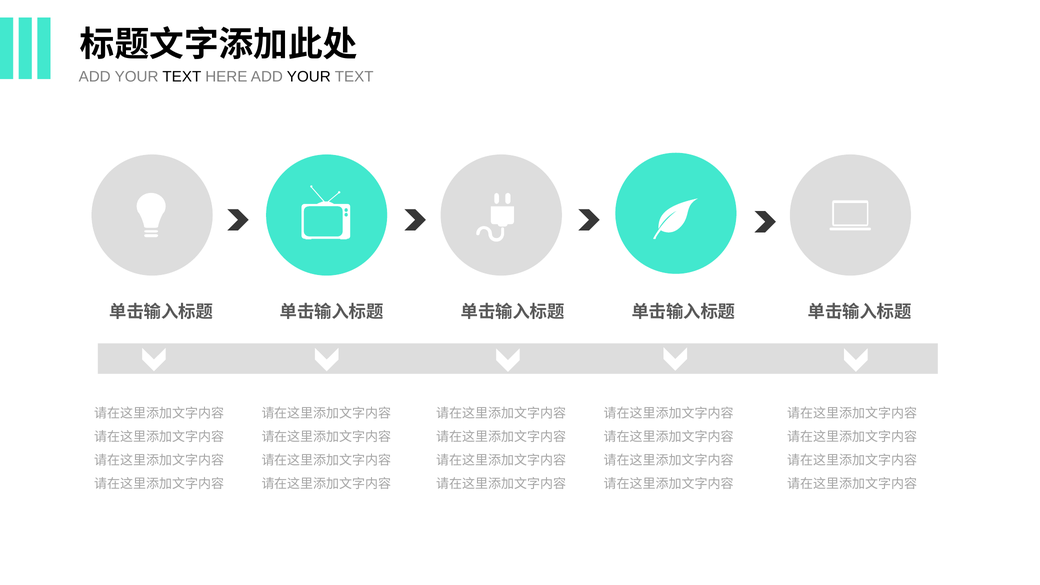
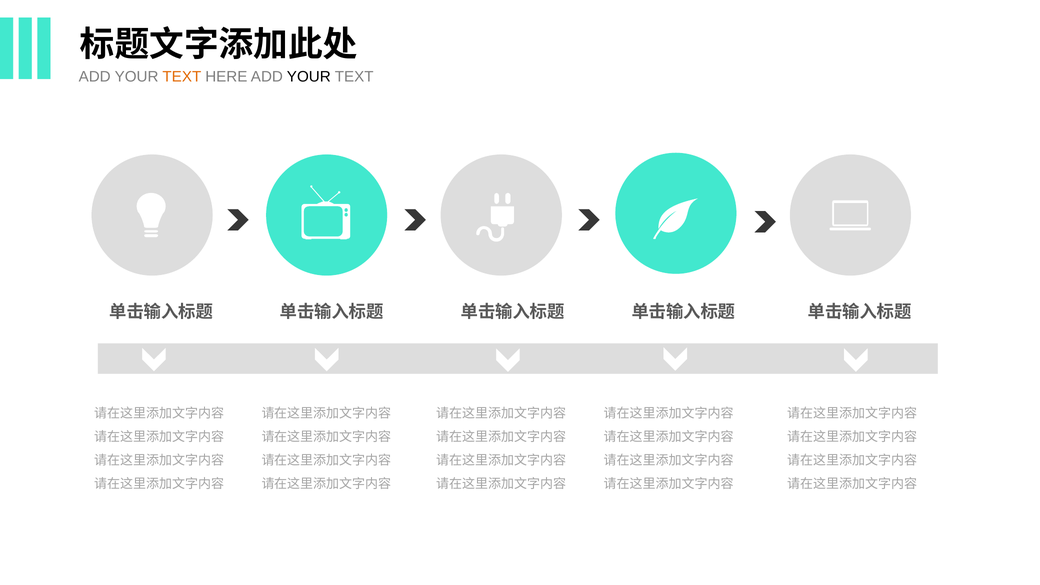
TEXT colour: black -> orange (182, 77)
